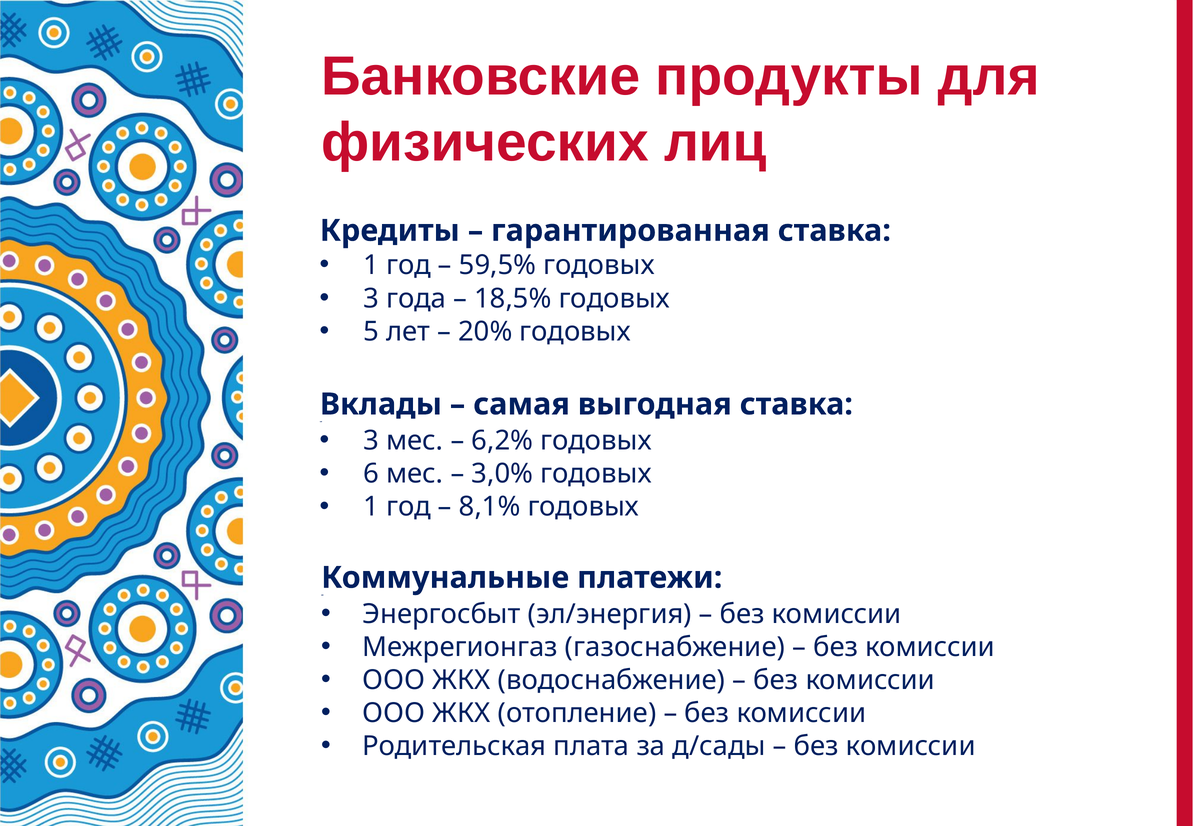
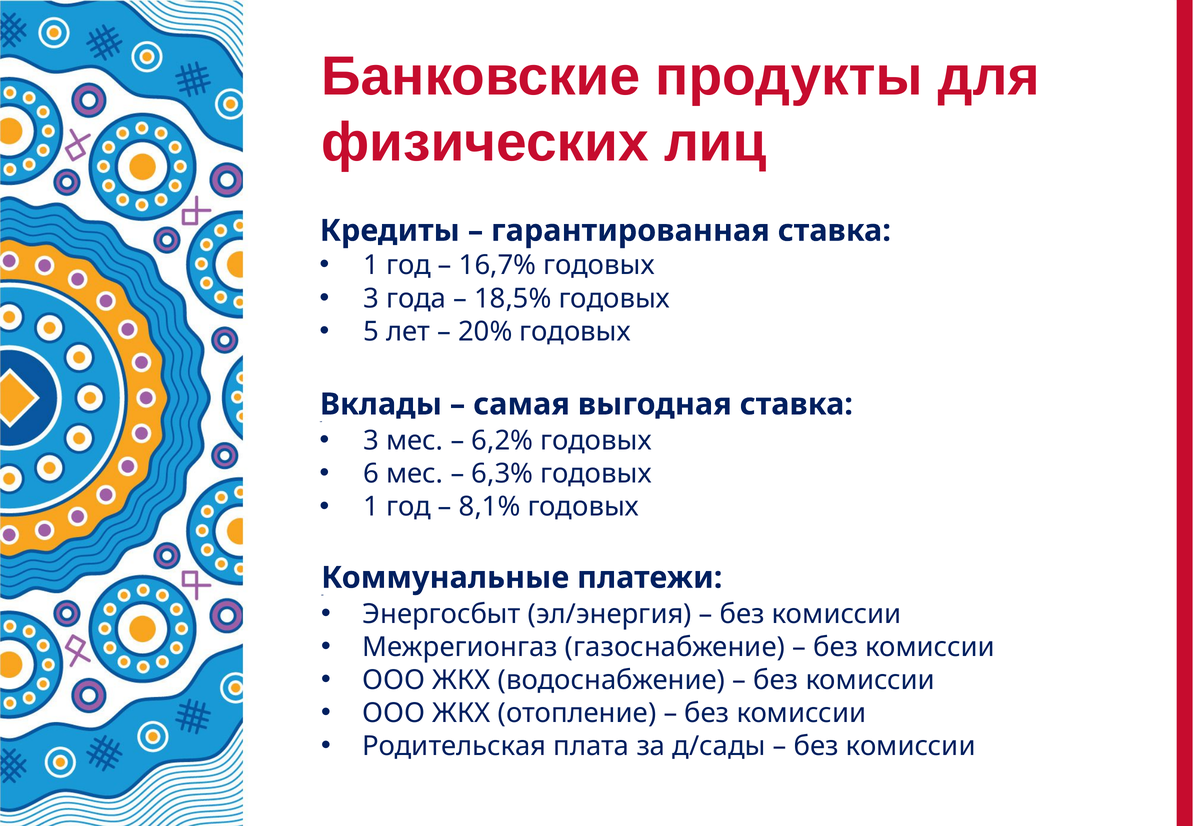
59,5%: 59,5% -> 16,7% (498, 265)
3,0%: 3,0% -> 6,3% (502, 474)
